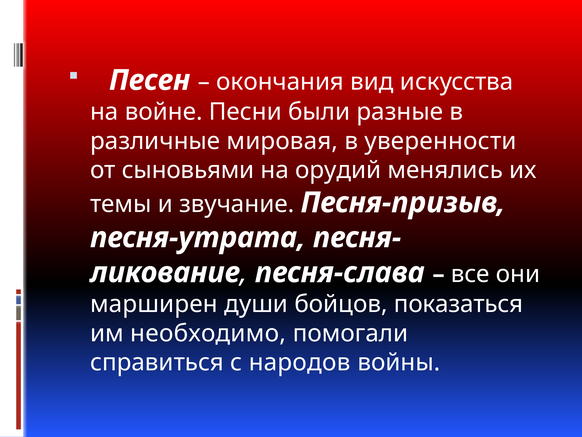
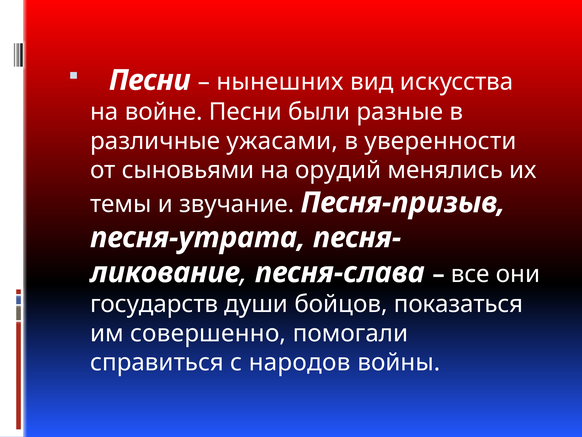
Песен: Песен -> Песни (150, 80)
окончания: окончания -> нынешних (280, 82)
мировая: мировая -> ужасами (282, 141)
марширен: марширен -> государств (154, 304)
необходимо: необходимо -> совершенно (208, 333)
